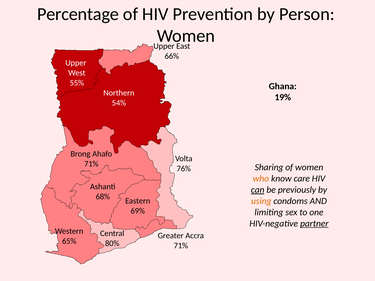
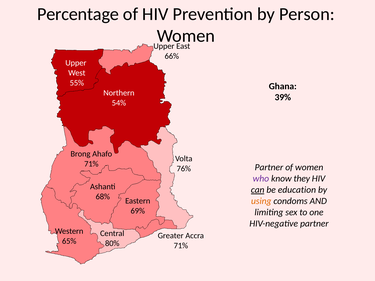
19%: 19% -> 39% (283, 97)
Sharing: Sharing -> Partner (269, 167)
who colour: orange -> purple (261, 179)
care: care -> they (302, 179)
previously: previously -> education (297, 190)
partner underline: present -> none (314, 224)
